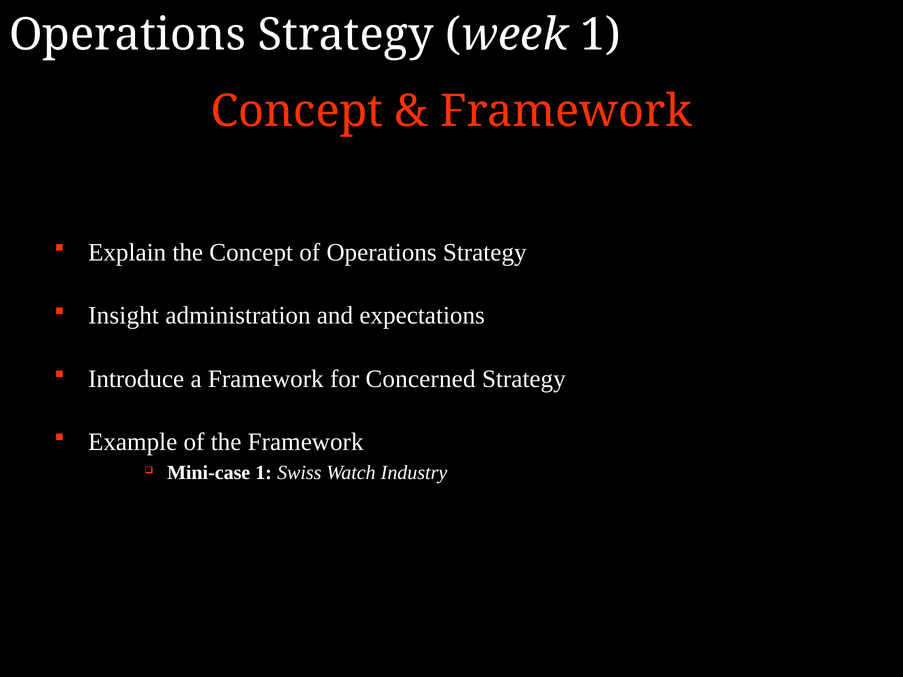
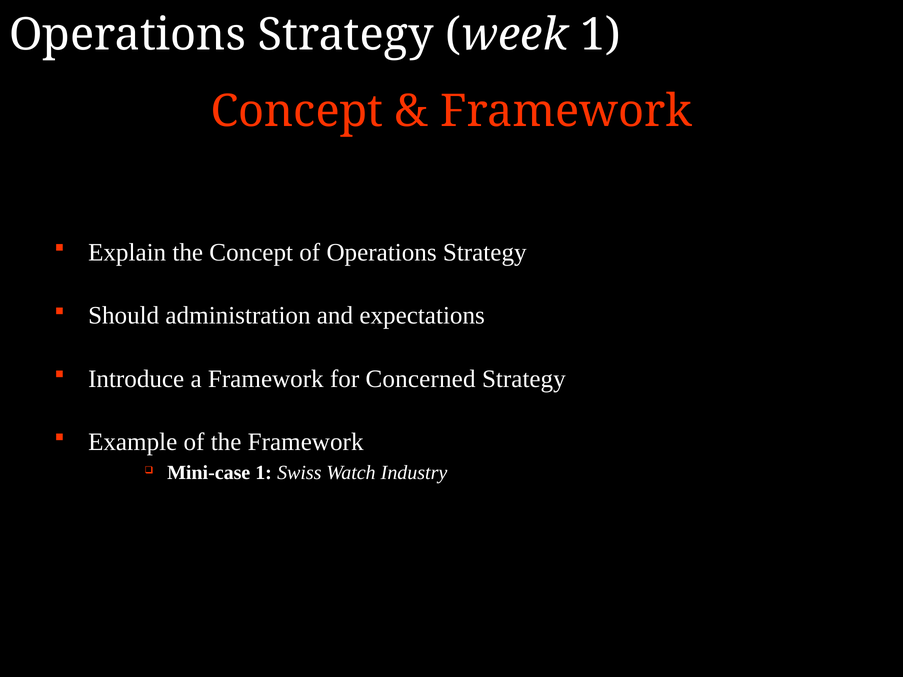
Insight: Insight -> Should (124, 316)
